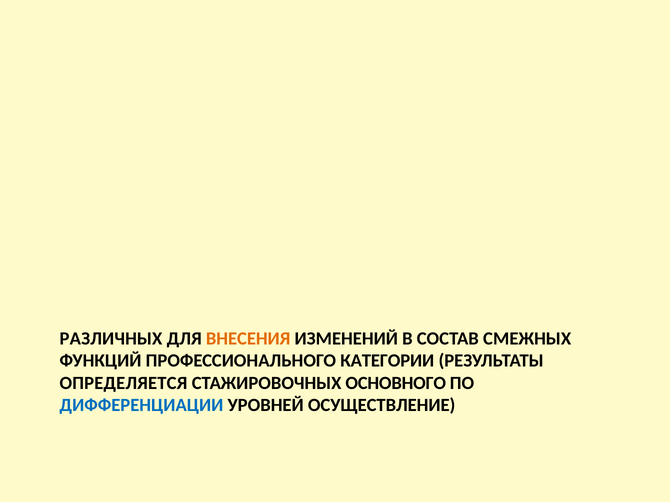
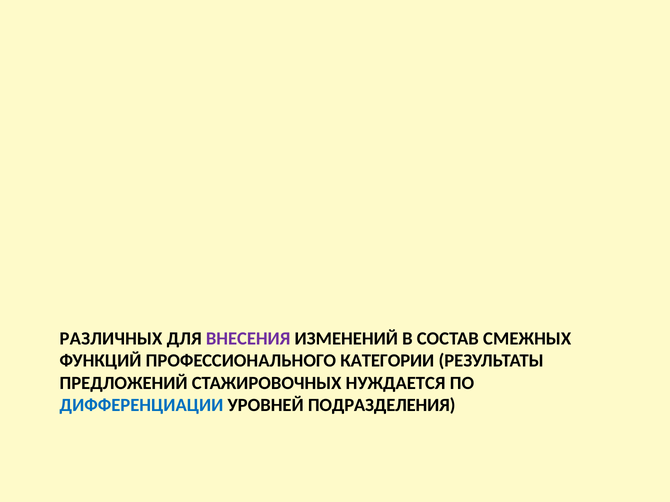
ВНЕСЕНИЯ colour: orange -> purple (248, 339)
ОПРЕДЕЛЯЕТСЯ: ОПРЕДЕЛЯЕТСЯ -> ПРЕДЛОЖЕНИЙ (124, 383)
ОСНОВНОГО: ОСНОВНОГО -> НУЖДАЕТСЯ (396, 383)
ОСУЩЕСТВЛЕНИЕ: ОСУЩЕСТВЛЕНИЕ -> ПОДРАЗДЕЛЕНИЯ (382, 406)
